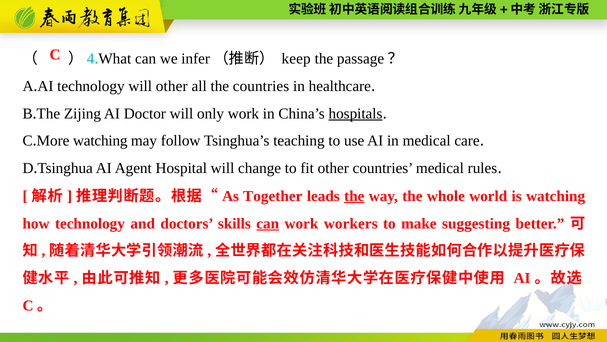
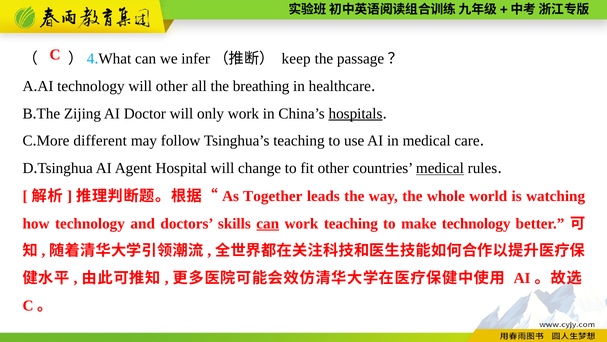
the countries: countries -> breathing (261, 86)
watching: watching -> different (100, 141)
medical underline: none -> present (440, 168)
the underline: present -> none (354, 196)
work workers: workers -> teaching (351, 223)
make suggesting: suggesting -> technology (476, 223)
